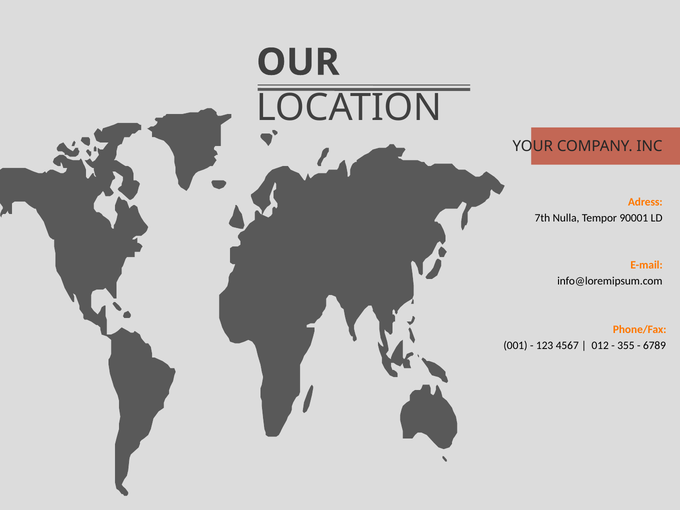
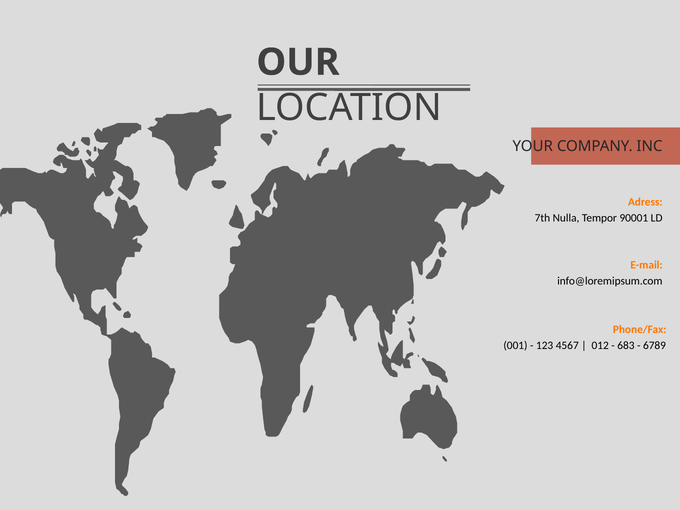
355: 355 -> 683 (626, 346)
